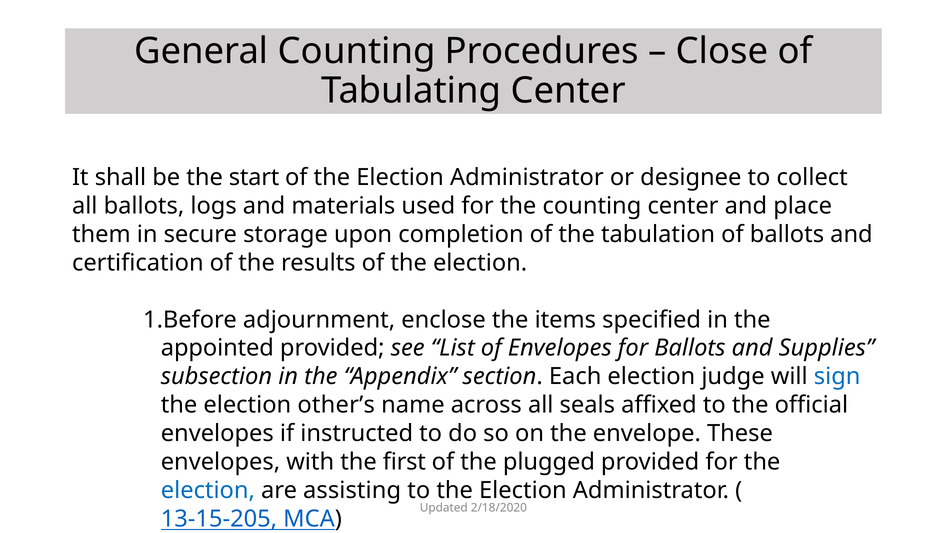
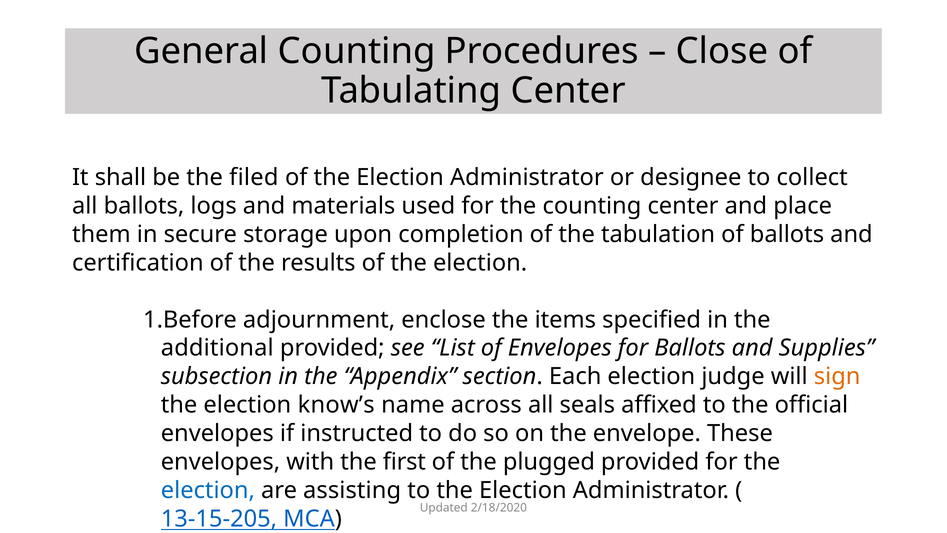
start: start -> filed (254, 177)
appointed: appointed -> additional (217, 348)
sign colour: blue -> orange (837, 376)
other’s: other’s -> know’s (336, 405)
